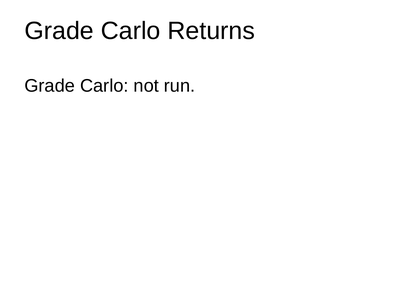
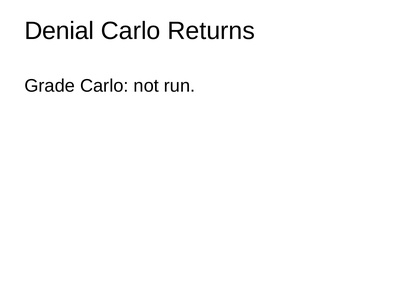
Grade: Grade -> Denial (59, 31)
